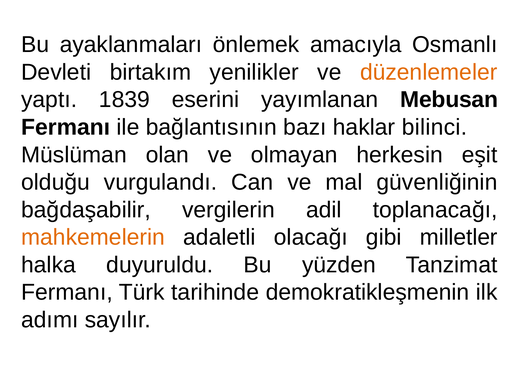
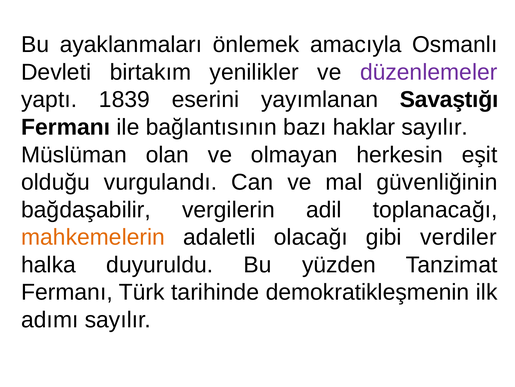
düzenlemeler colour: orange -> purple (429, 72)
Mebusan: Mebusan -> Savaştığı (449, 100)
haklar bilinci: bilinci -> sayılır (435, 127)
milletler: milletler -> verdiler (459, 237)
